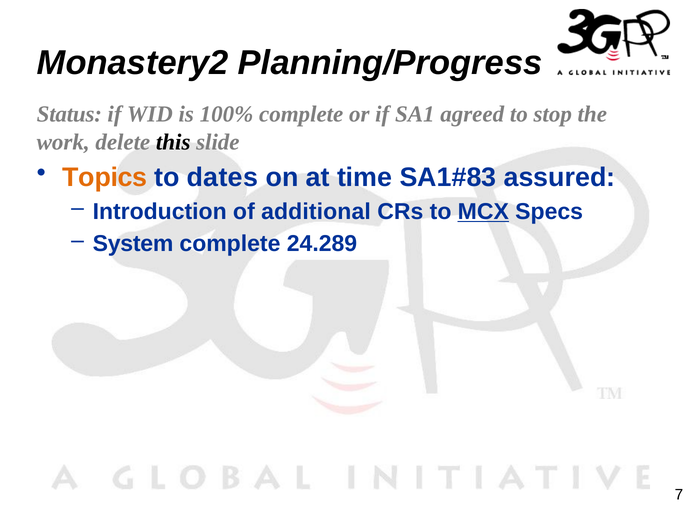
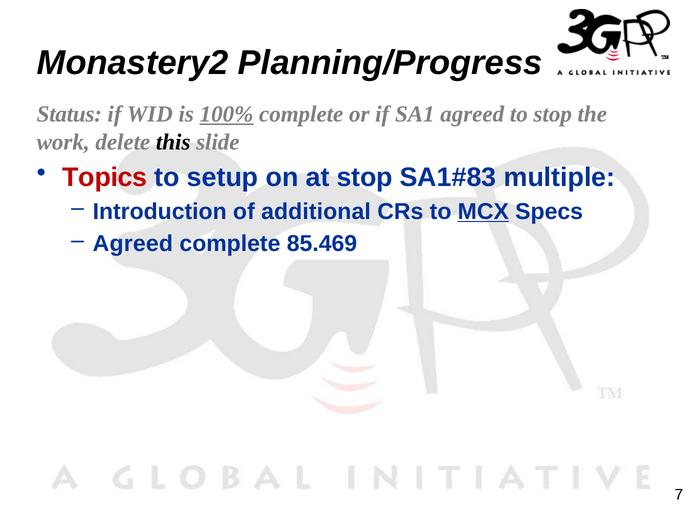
100% underline: none -> present (226, 114)
Topics colour: orange -> red (105, 178)
dates: dates -> setup (223, 178)
at time: time -> stop (365, 178)
assured: assured -> multiple (559, 178)
System: System -> Agreed (133, 244)
24.289: 24.289 -> 85.469 (322, 244)
